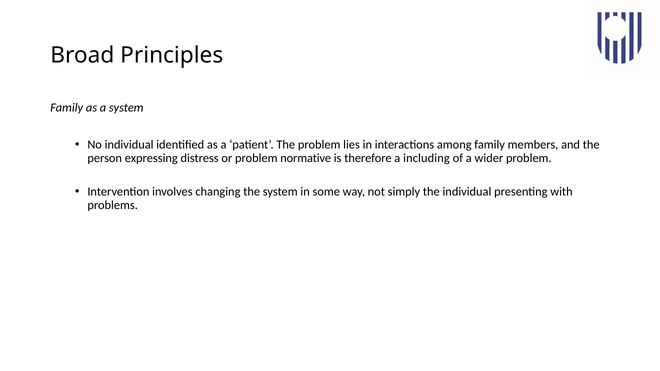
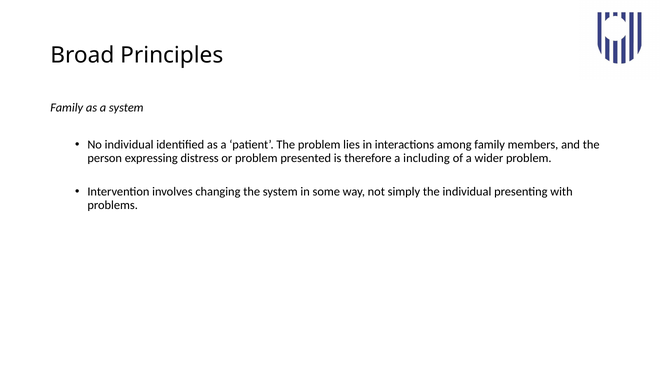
normative: normative -> presented (306, 158)
